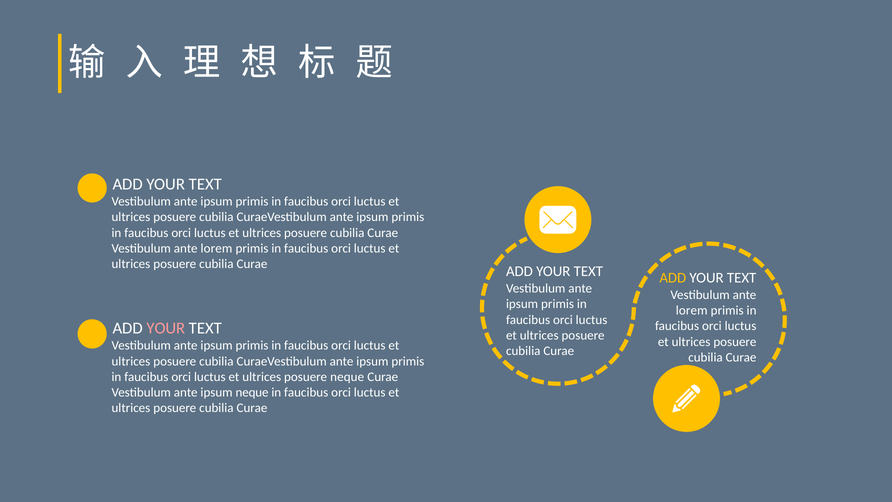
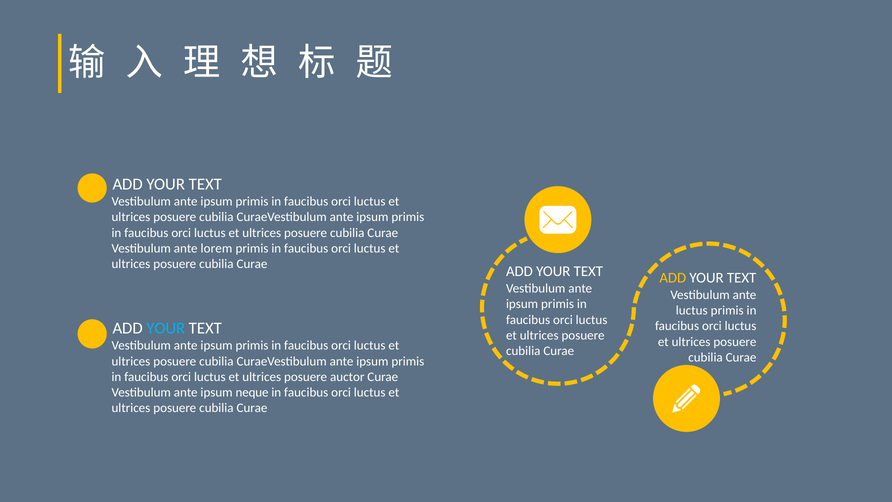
lorem: lorem -> luctus (692, 310)
YOUR colour: pink -> light blue (166, 328)
posuere neque: neque -> auctor (347, 377)
